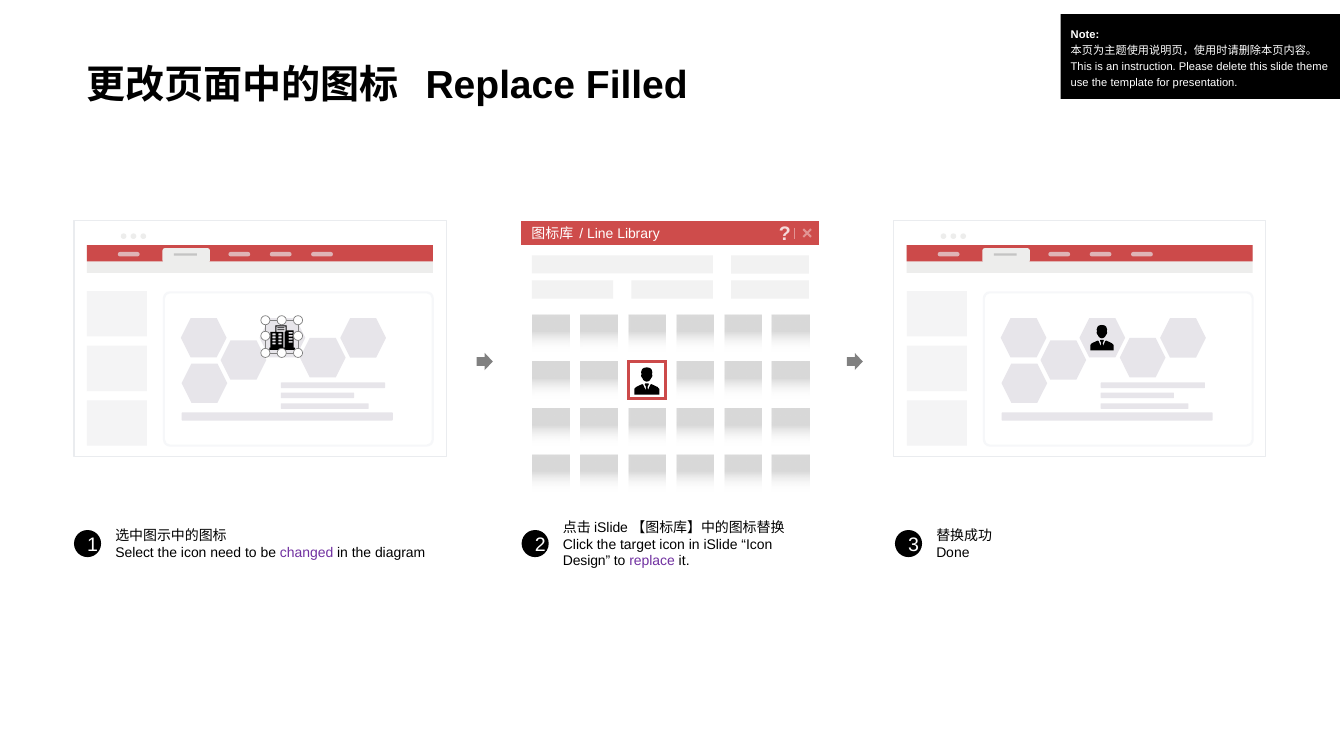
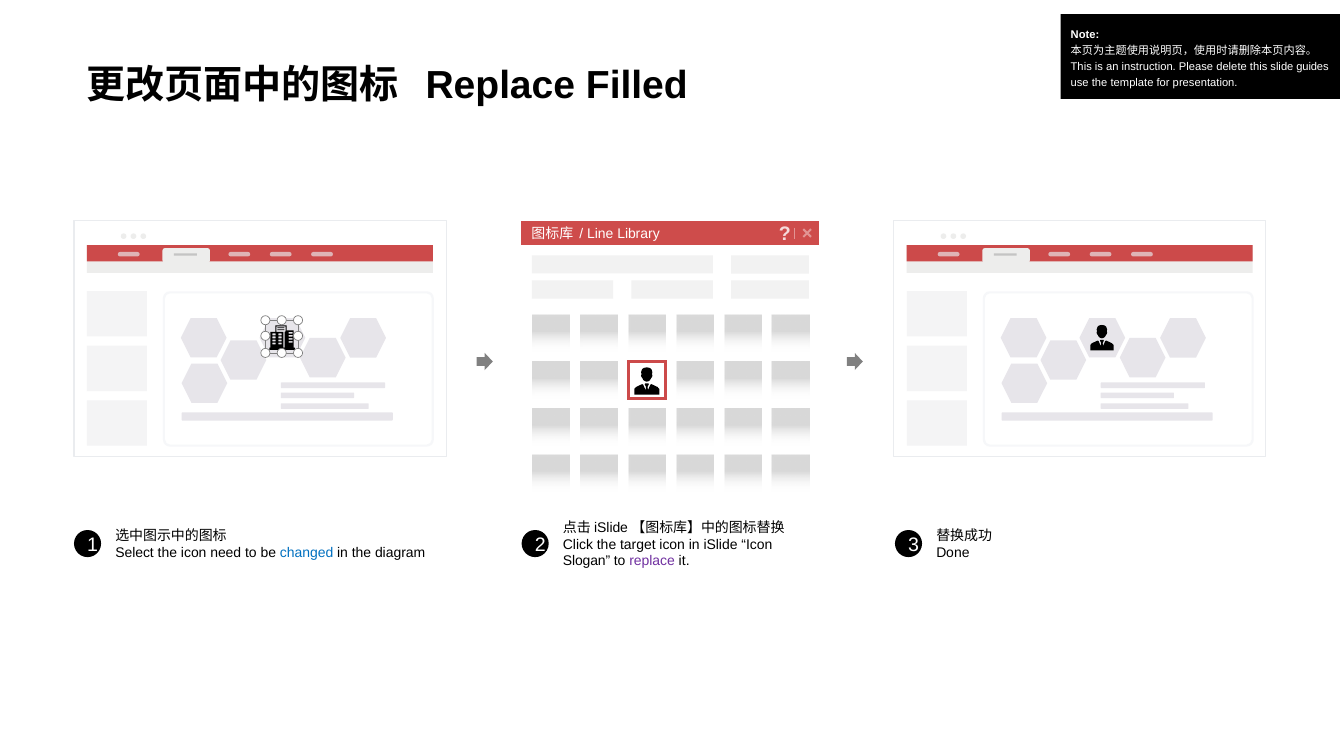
theme: theme -> guides (1312, 67)
changed colour: purple -> blue (307, 553)
Design: Design -> Slogan (587, 561)
